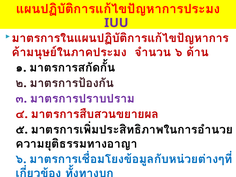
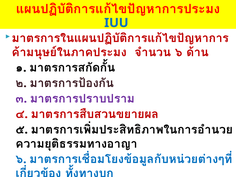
IUU colour: purple -> blue (116, 23)
